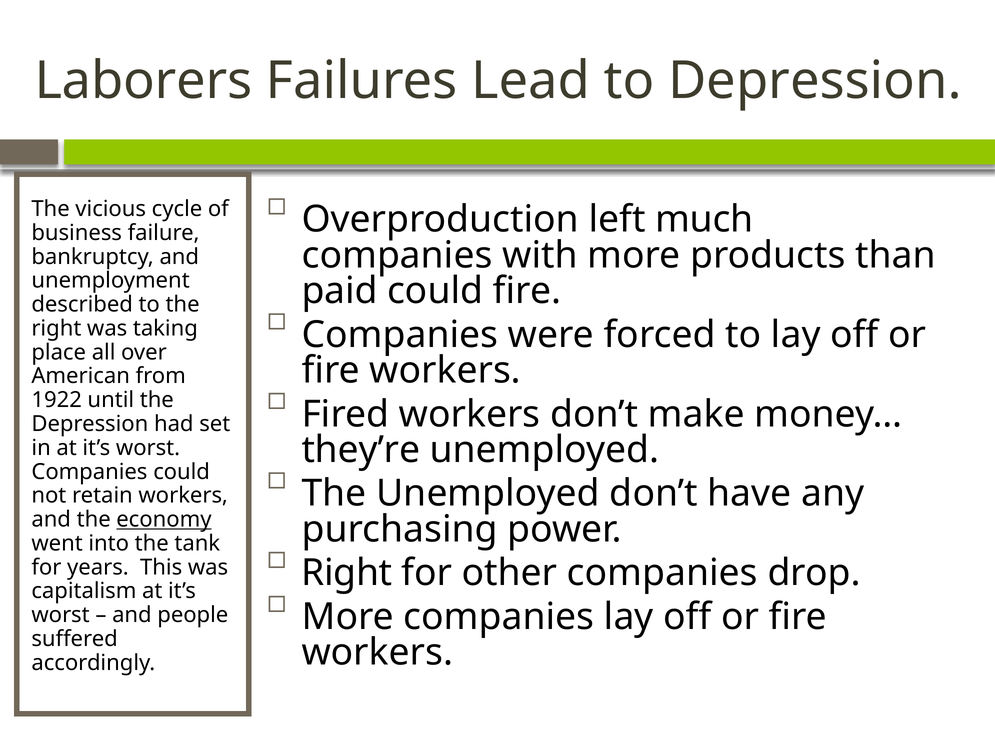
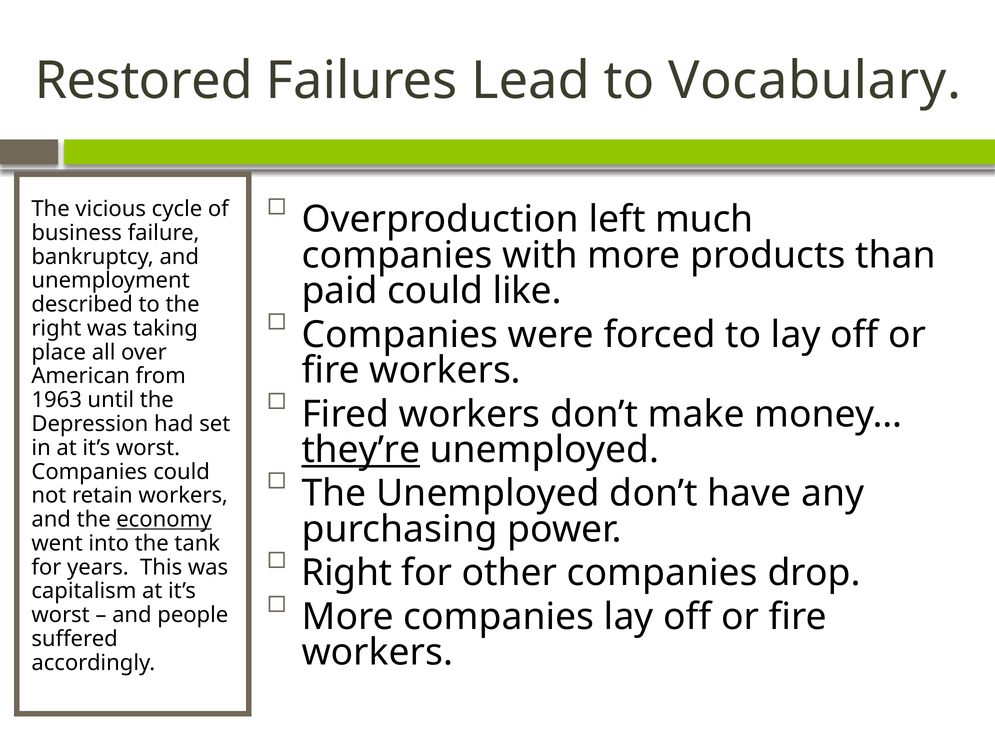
Laborers: Laborers -> Restored (144, 81)
to Depression: Depression -> Vocabulary (815, 81)
could fire: fire -> like (527, 291)
1922: 1922 -> 1963 (57, 400)
they’re underline: none -> present (361, 450)
